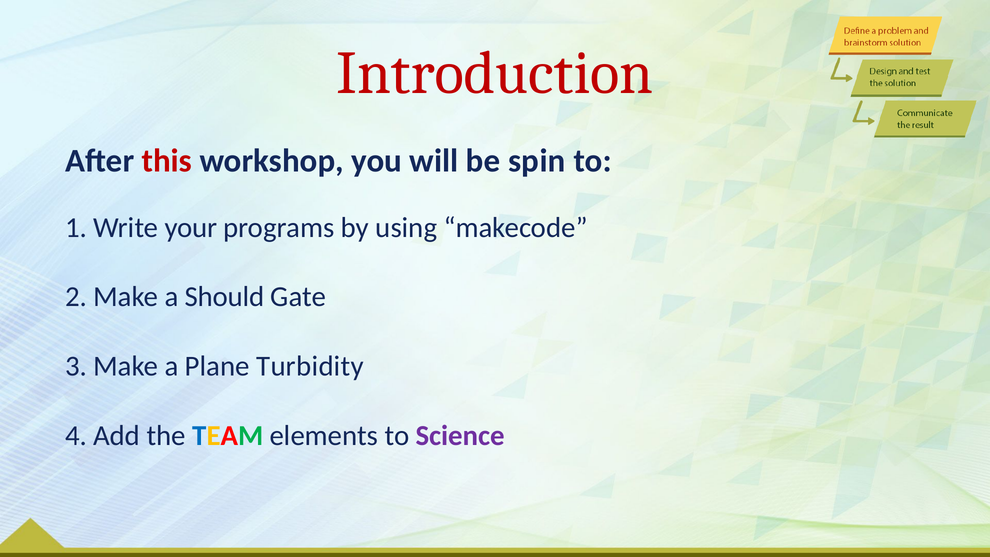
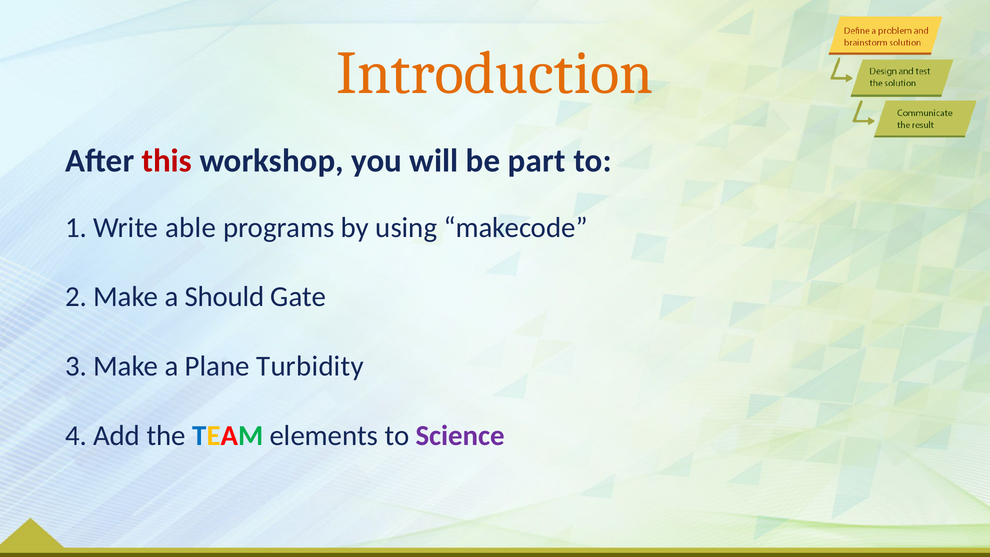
Introduction colour: red -> orange (495, 73)
spin: spin -> part (537, 161)
your: your -> able (191, 227)
